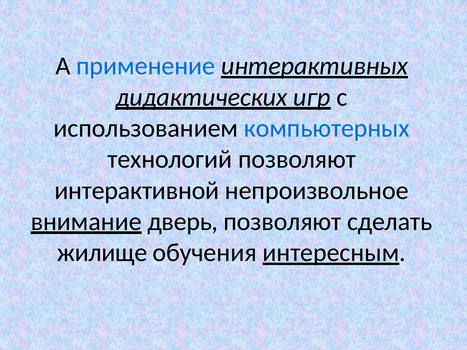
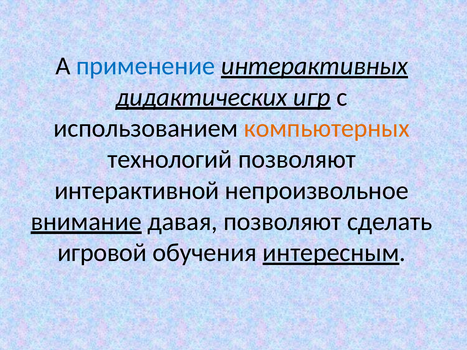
компьютерных colour: blue -> orange (327, 128)
дверь: дверь -> давая (183, 222)
жилище: жилище -> игровой (102, 253)
